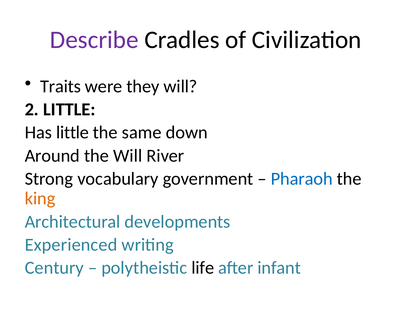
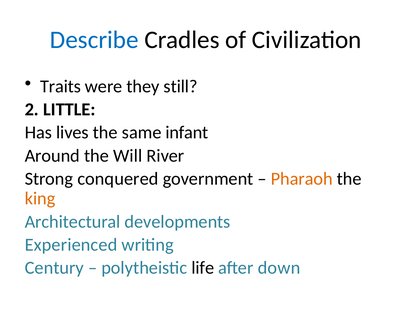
Describe colour: purple -> blue (94, 40)
they will: will -> still (181, 86)
Has little: little -> lives (73, 133)
down: down -> infant (187, 133)
vocabulary: vocabulary -> conquered (118, 179)
Pharaoh colour: blue -> orange (302, 179)
infant: infant -> down (279, 268)
